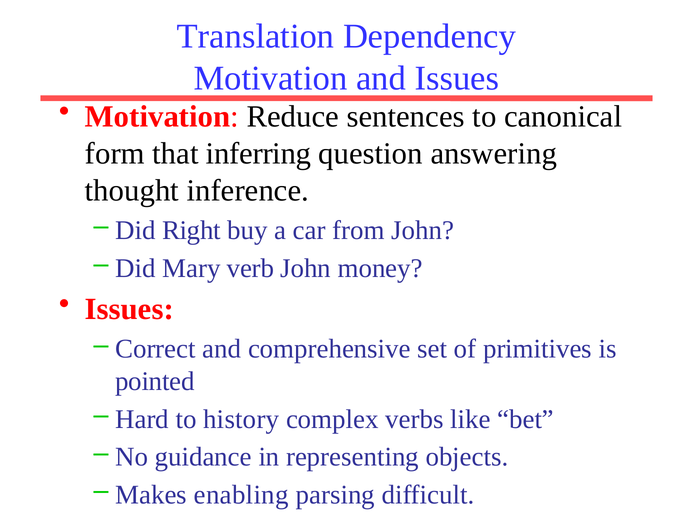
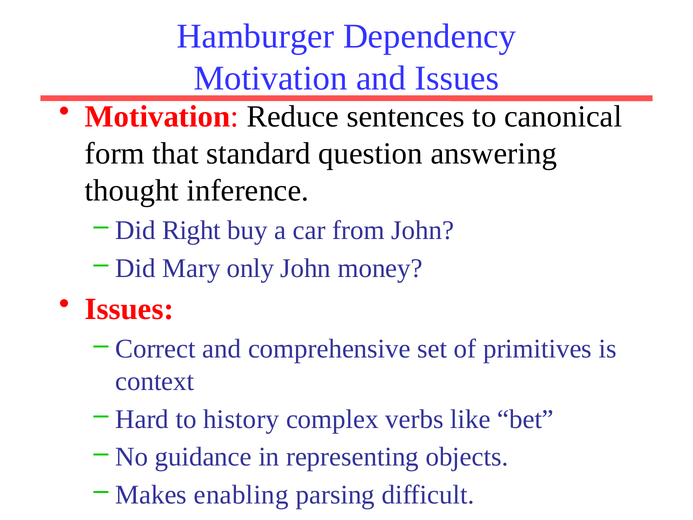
Translation: Translation -> Hamburger (256, 36)
inferring: inferring -> standard (258, 153)
Mary verb: verb -> only (250, 268)
pointed: pointed -> context (155, 381)
